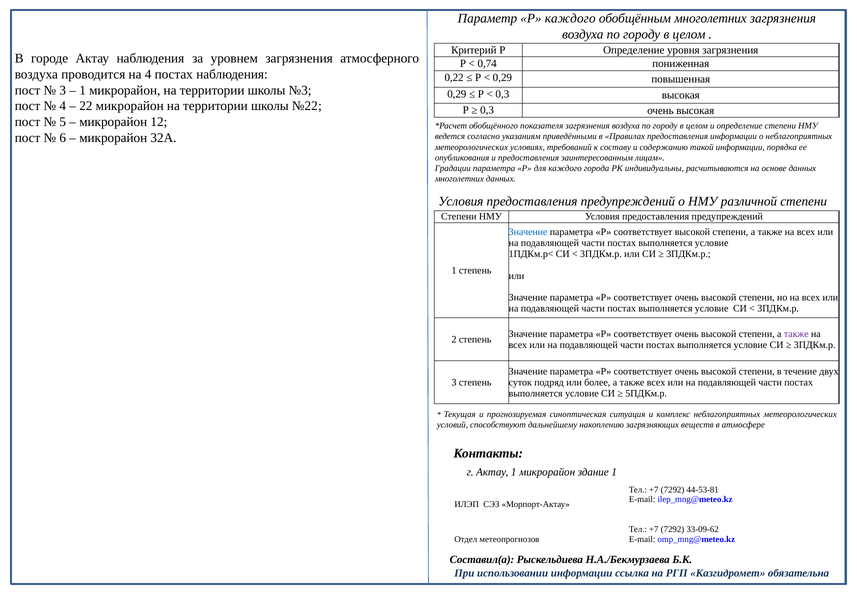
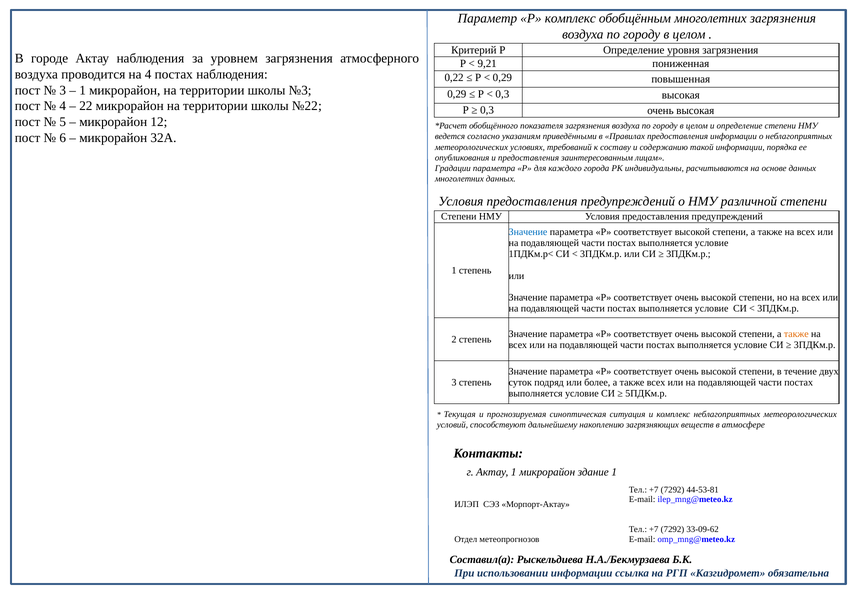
Р каждого: каждого -> комплекс (570, 19)
0,74: 0,74 -> 9,21 (487, 64)
также colour: purple -> orange (796, 333)
